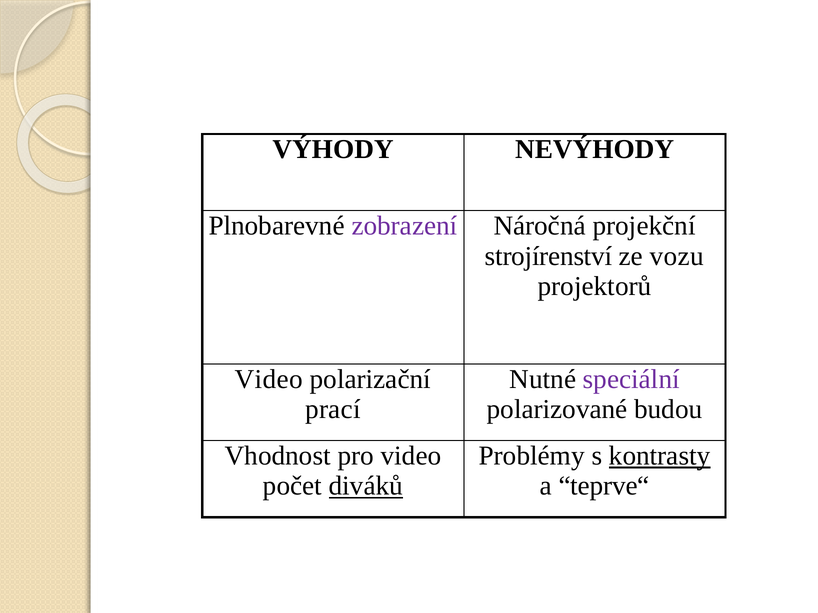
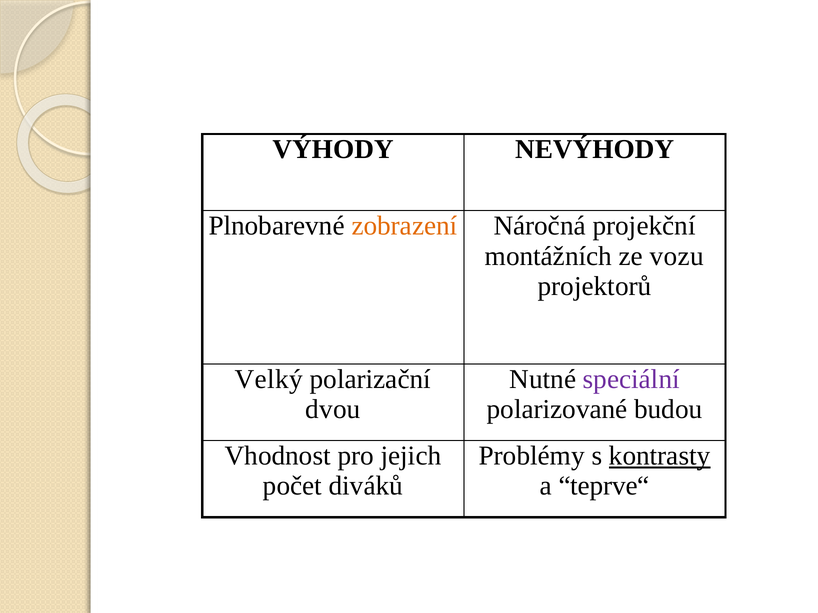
zobrazení colour: purple -> orange (404, 226)
strojírenství: strojírenství -> montážních (548, 256)
Video: Video -> Velký (269, 380)
prací: prací -> dvou (333, 410)
pro video: video -> jejich (411, 456)
diváků underline: present -> none (366, 486)
